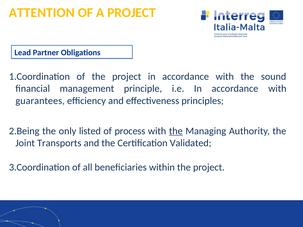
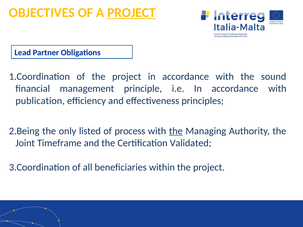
ATTENTION: ATTENTION -> OBJECTIVES (42, 13)
PROJECT underline: none -> present (132, 13)
guarantees: guarantees -> publication (40, 101)
Transports: Transports -> Timeframe (59, 143)
